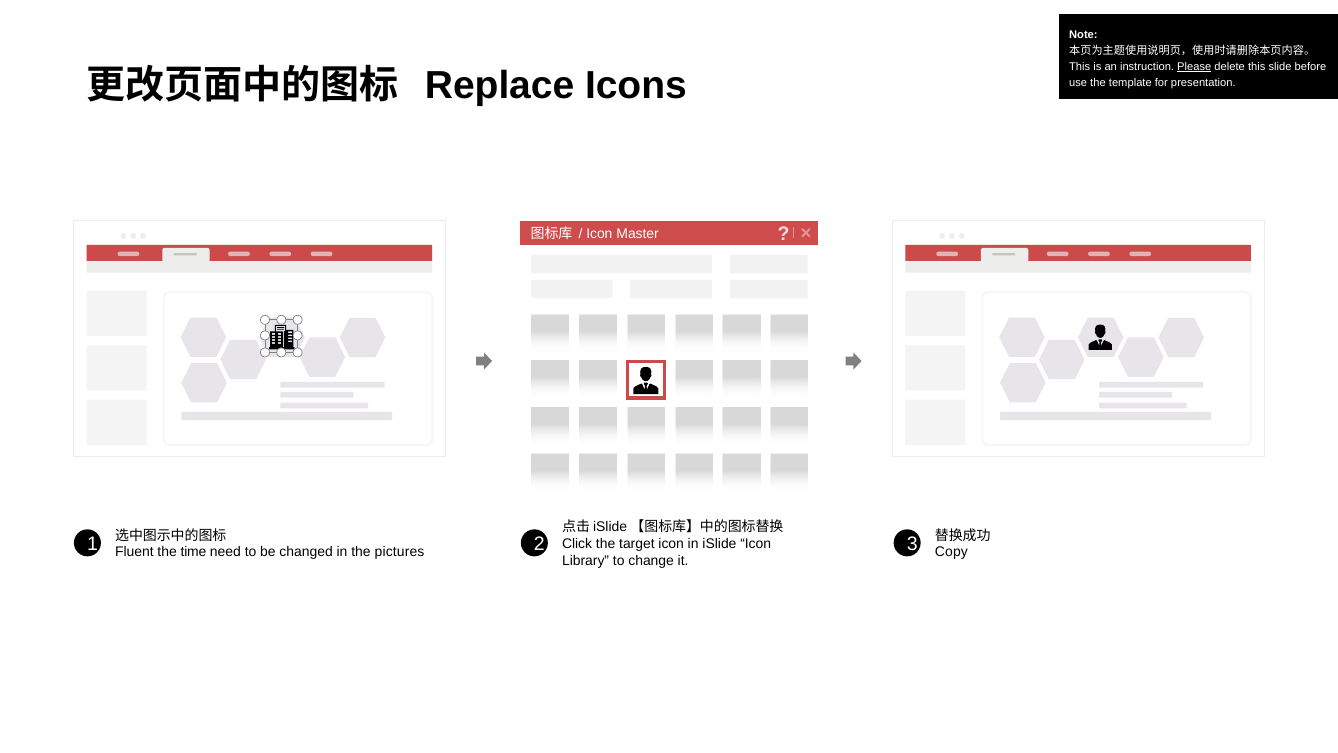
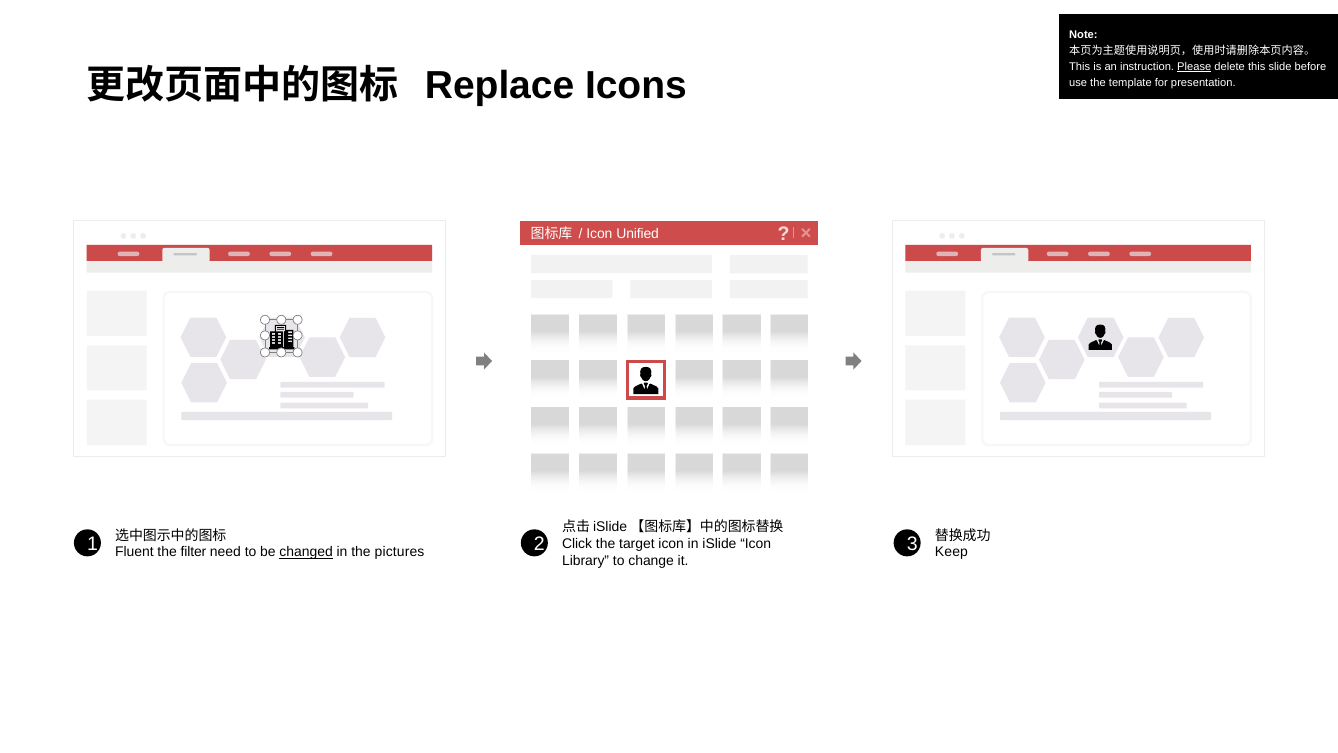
Master: Master -> Unified (638, 234)
time: time -> filter (194, 552)
changed underline: none -> present (306, 552)
Copy: Copy -> Keep (951, 552)
